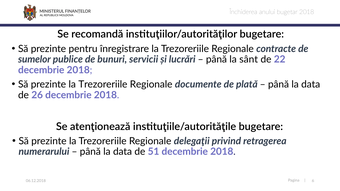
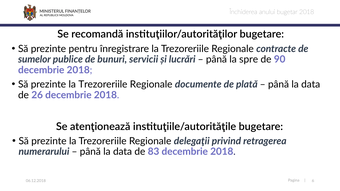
sânt: sânt -> spre (249, 60)
22: 22 -> 90 (280, 60)
51: 51 -> 83 (154, 152)
